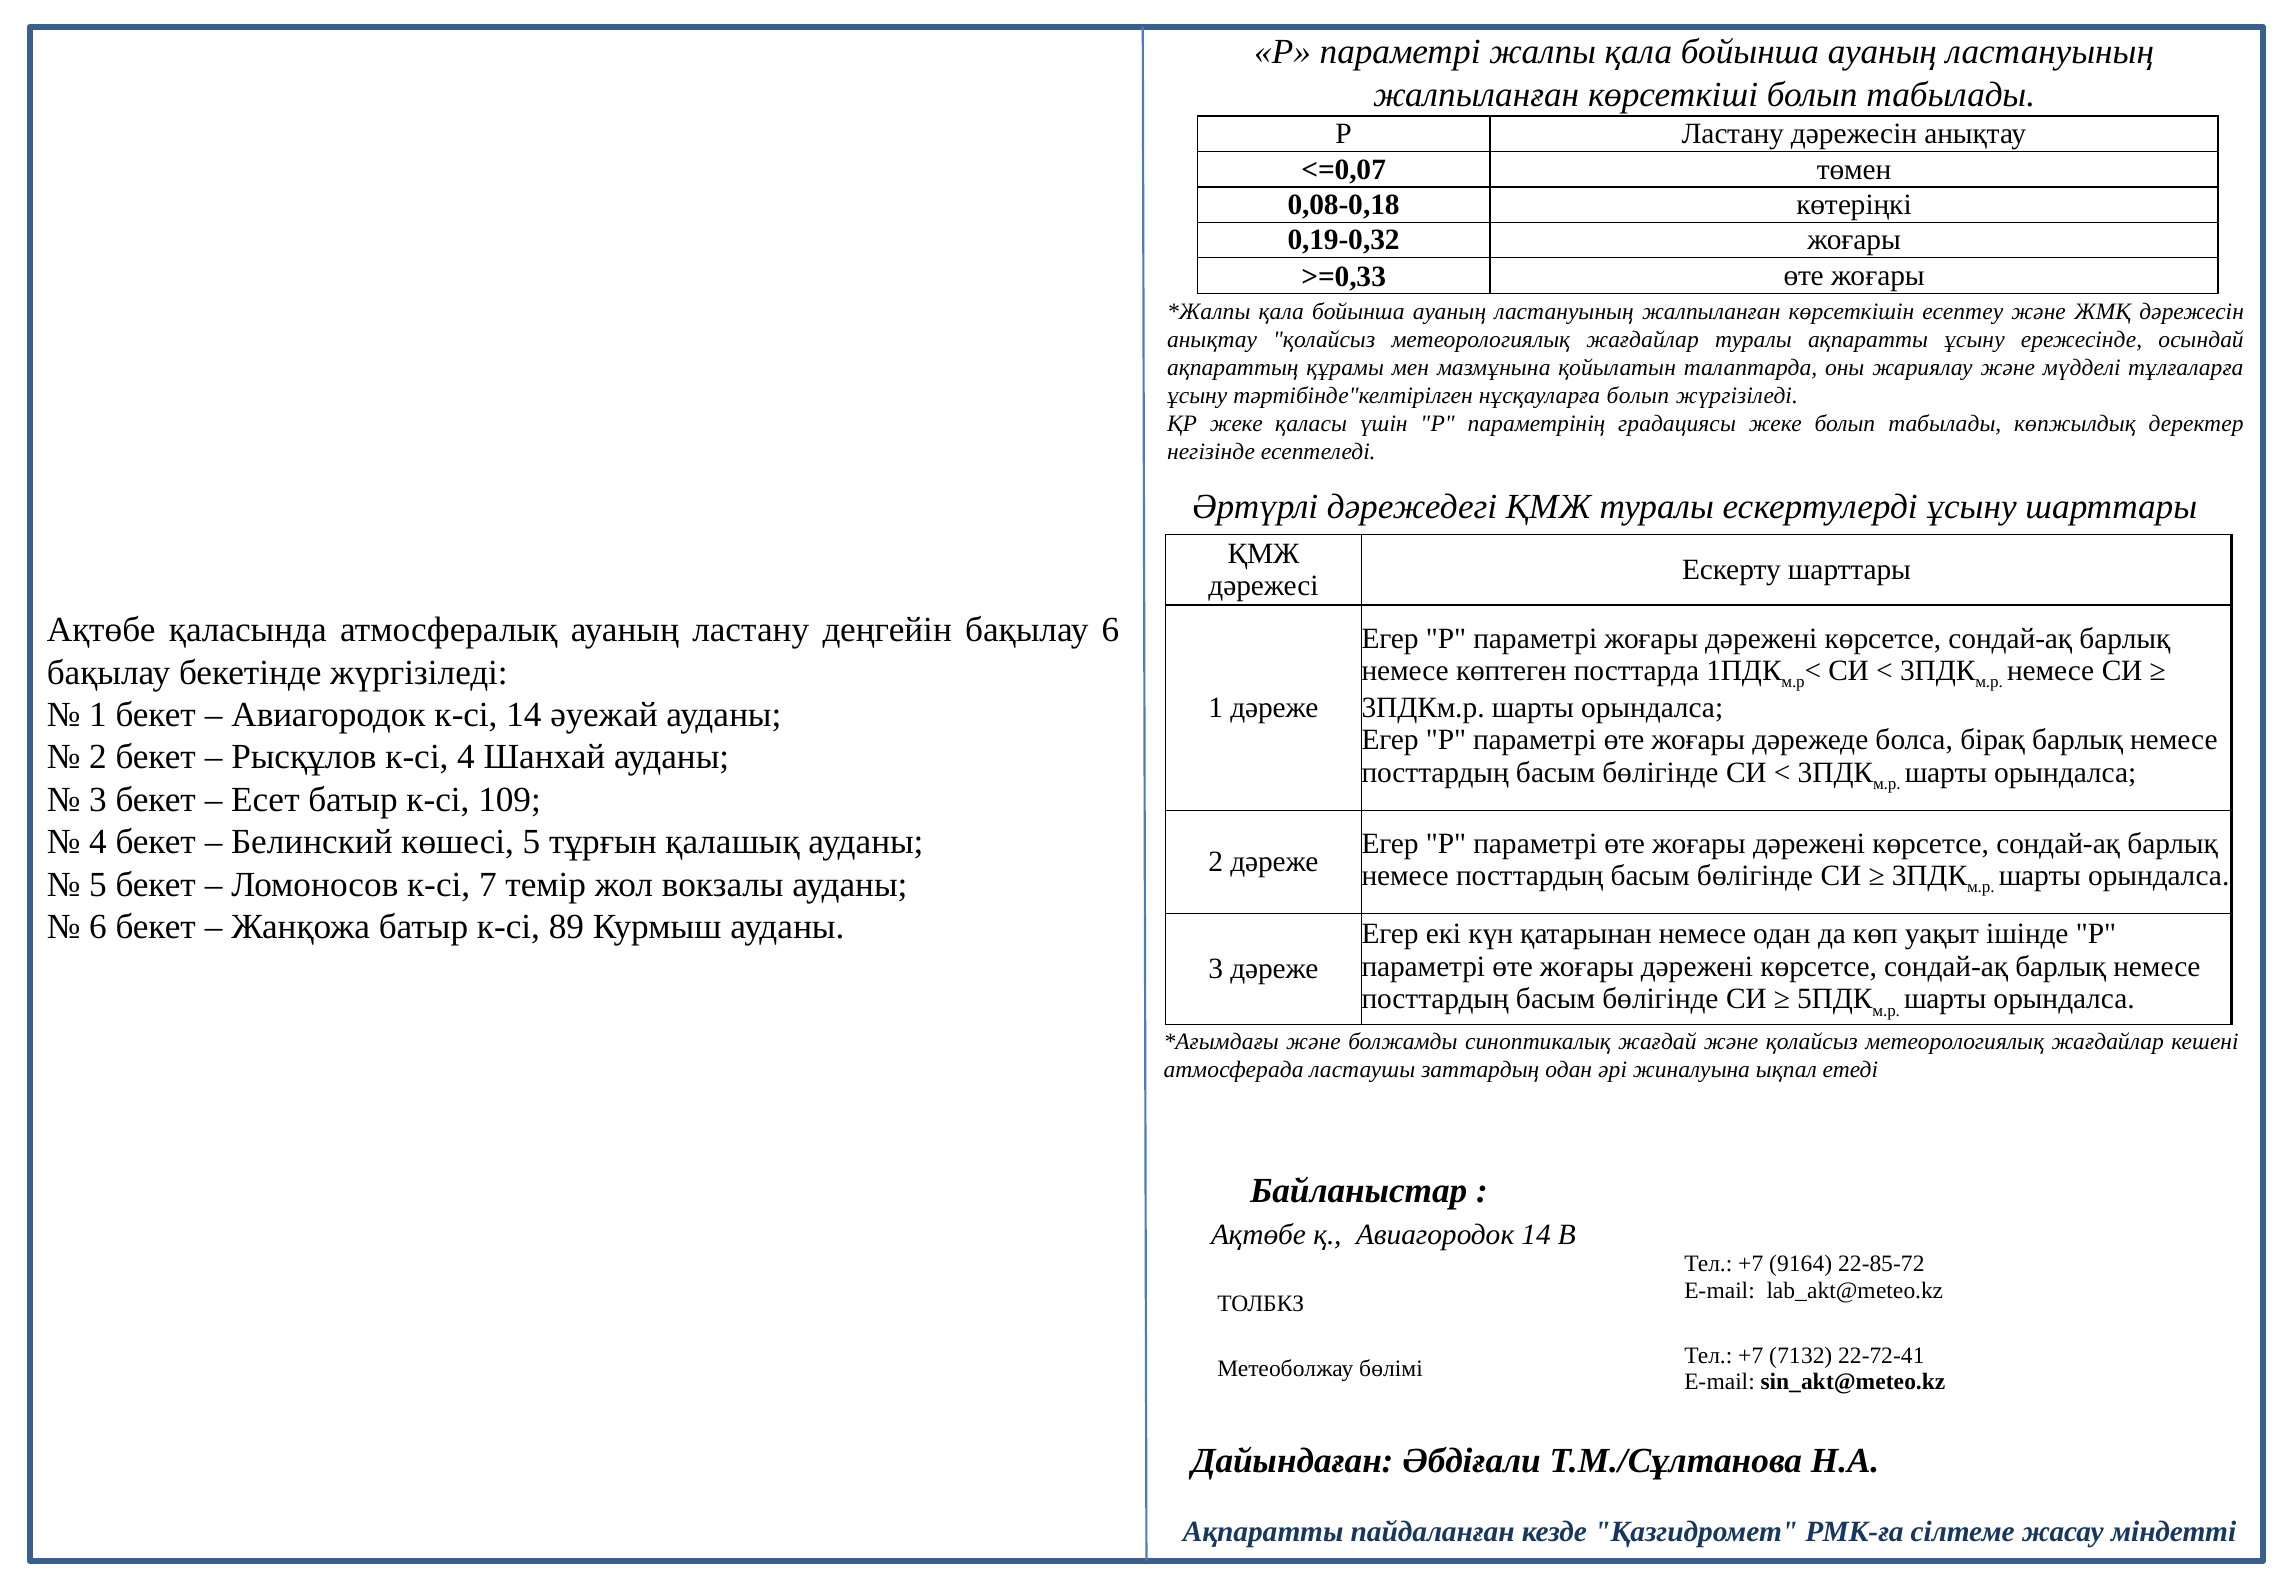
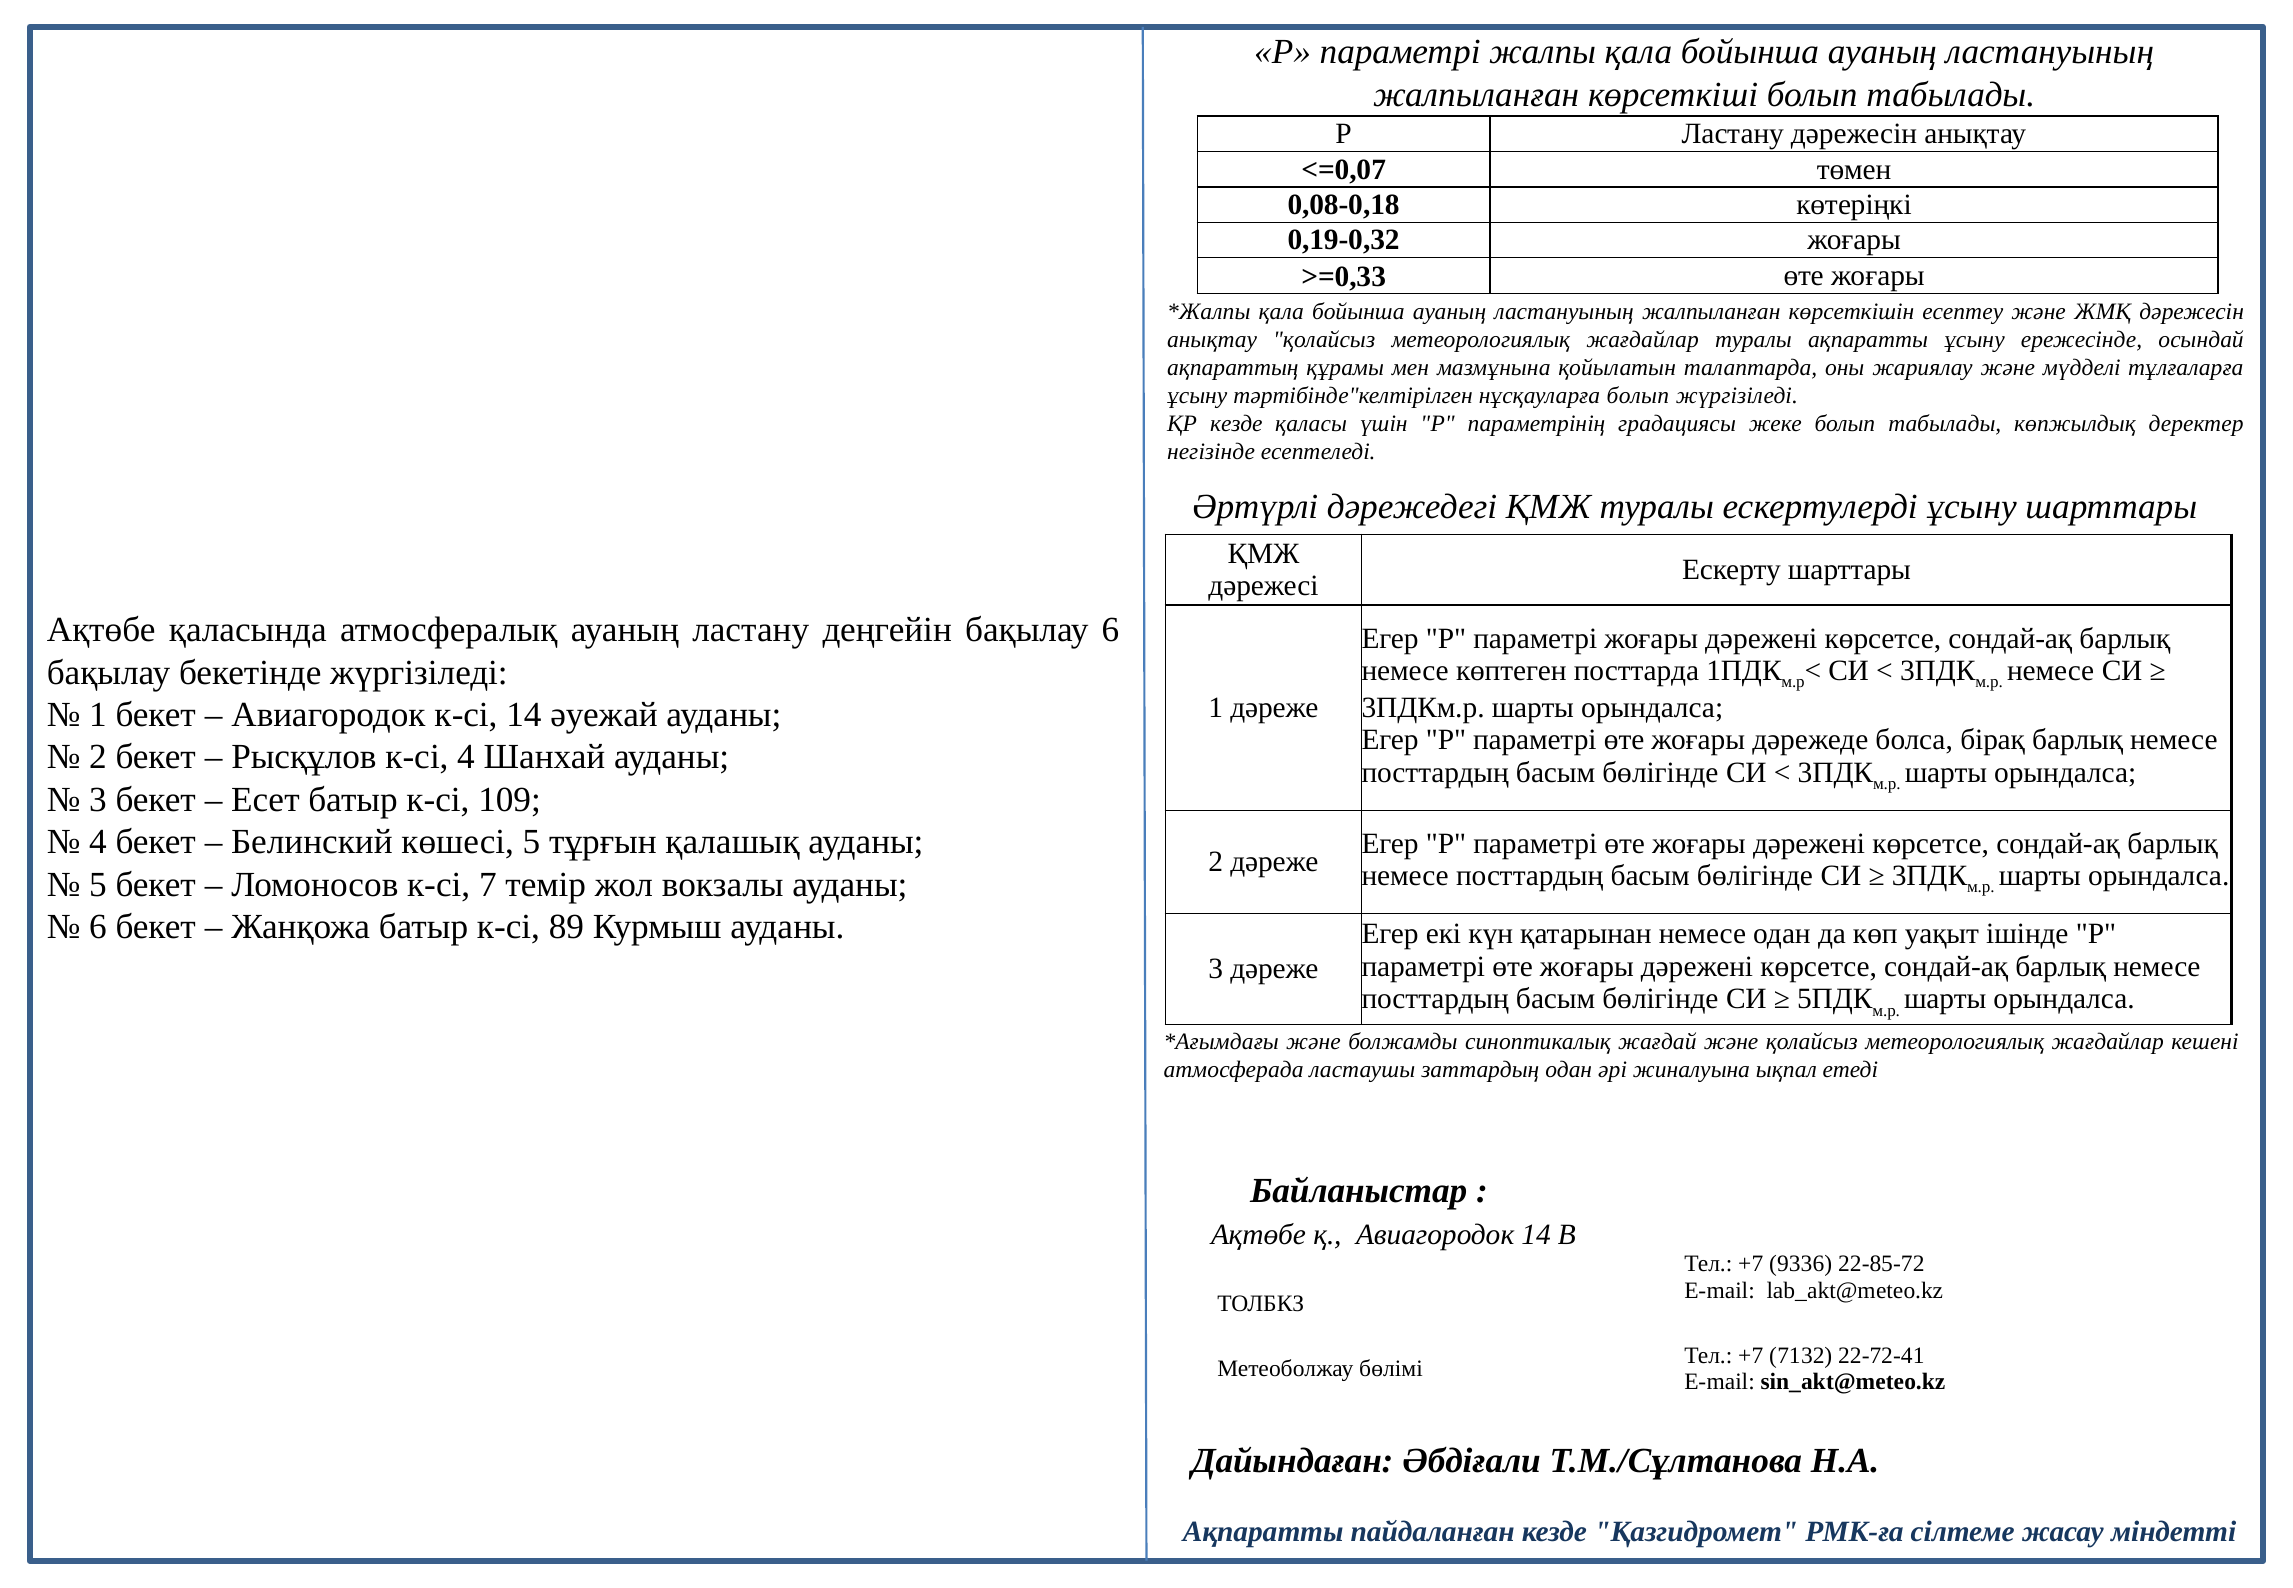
ҚР жеке: жеке -> кезде (1236, 424)
9164: 9164 -> 9336 (1801, 1264)
